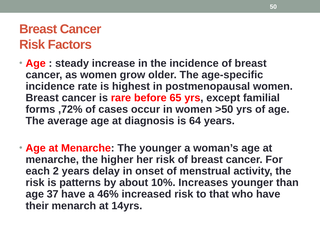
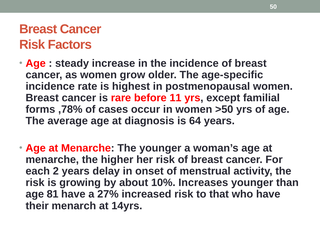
65: 65 -> 11 (175, 98)
,72%: ,72% -> ,78% (70, 109)
patterns: patterns -> growing (80, 183)
37: 37 -> 81 (53, 194)
46%: 46% -> 27% (108, 194)
